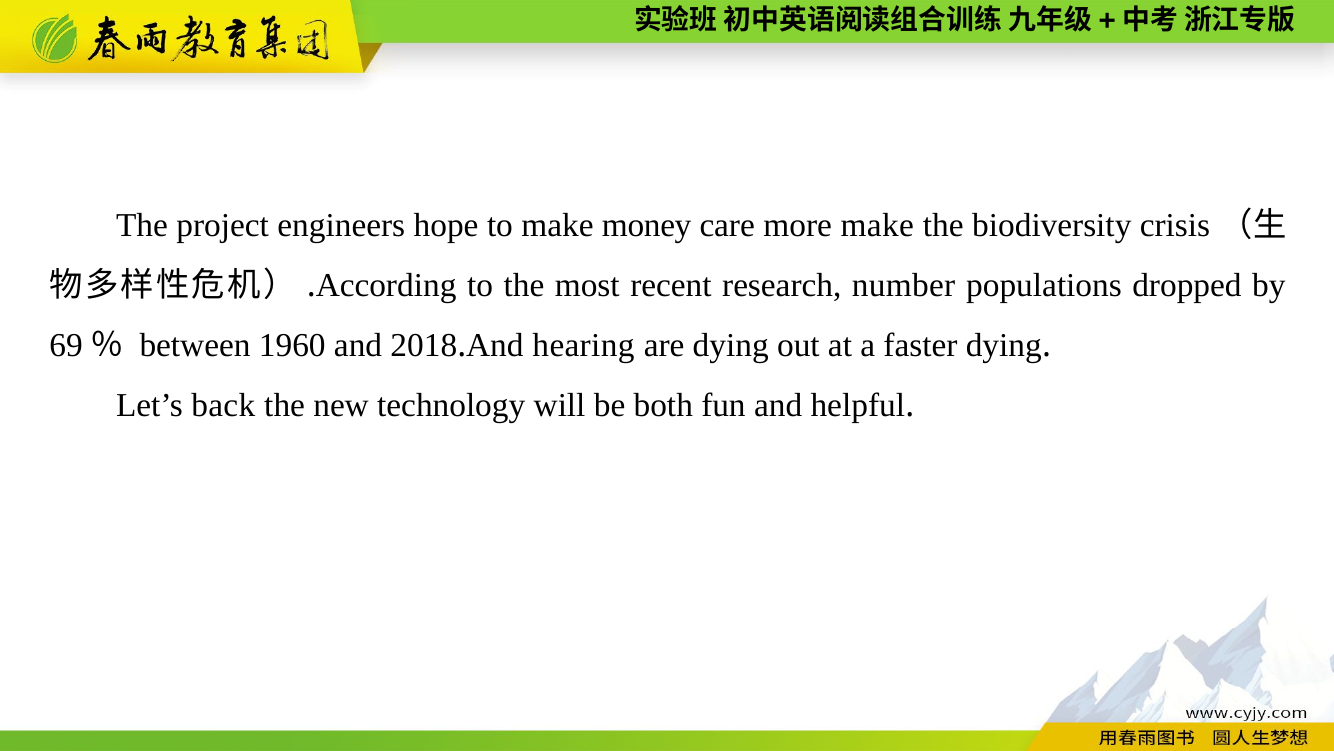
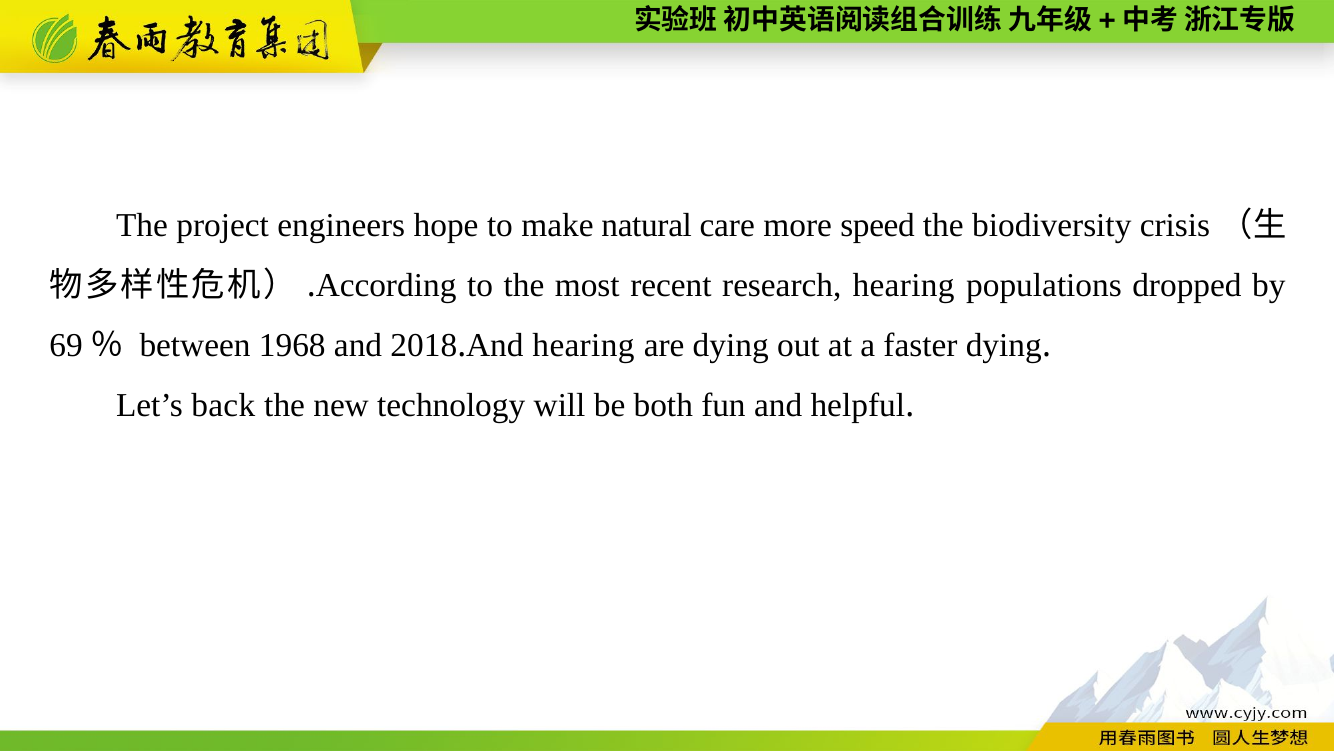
money: money -> natural (647, 225)
more make: make -> speed (878, 225)
research number: number -> hearing (904, 285)
1960: 1960 -> 1968 (292, 345)
